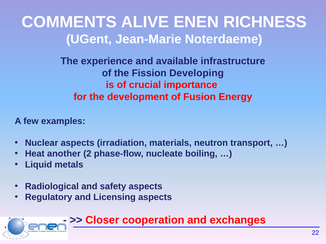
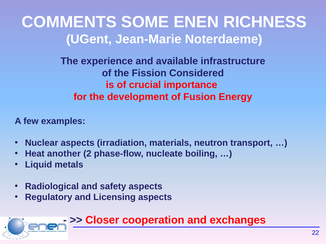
ALIVE: ALIVE -> SOME (145, 22)
Developing: Developing -> Considered (197, 73)
